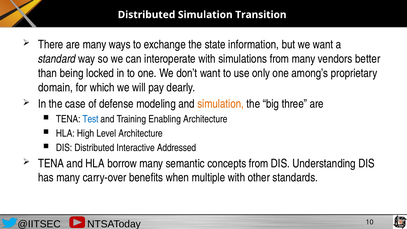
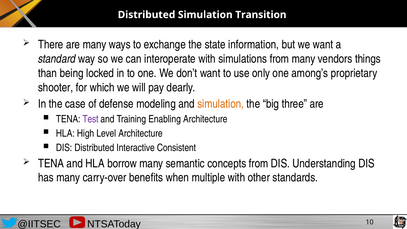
better: better -> things (368, 59)
domain: domain -> shooter (56, 87)
Test colour: blue -> purple (91, 119)
Addressed: Addressed -> Consistent (176, 148)
